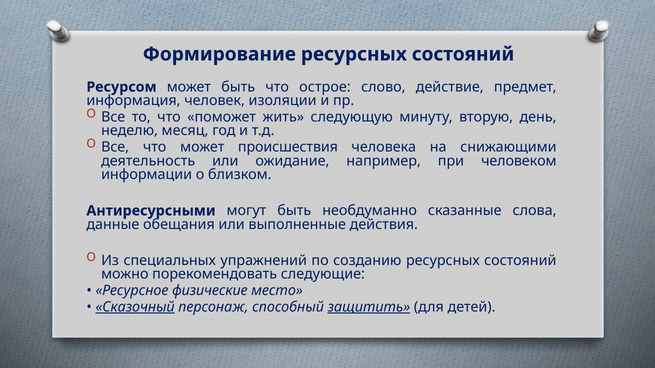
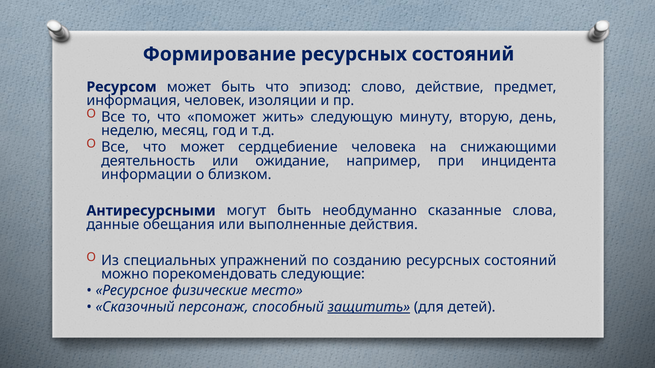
острое: острое -> эпизод (325, 87)
происшествия: происшествия -> сердцебиение (288, 147)
человеком: человеком -> инцидента (519, 161)
Сказочный underline: present -> none (135, 307)
